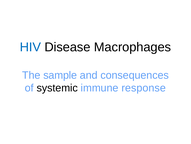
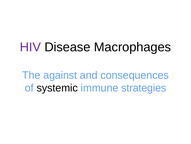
HIV colour: blue -> purple (30, 47)
sample: sample -> against (60, 75)
response: response -> strategies (144, 88)
